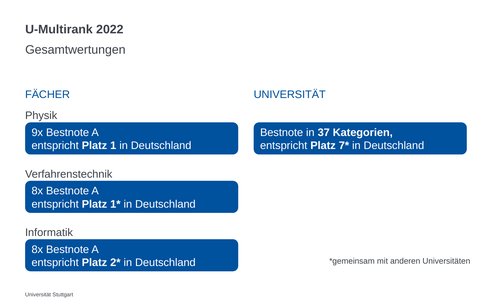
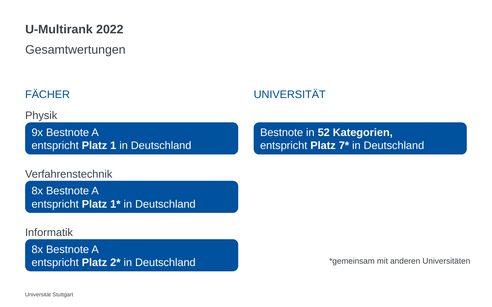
37: 37 -> 52 (324, 133)
